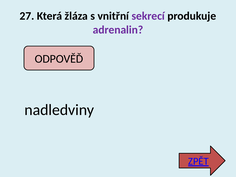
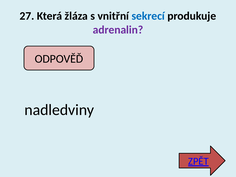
sekrecí colour: purple -> blue (148, 16)
